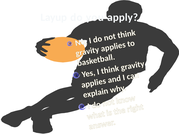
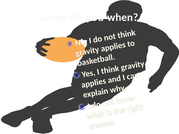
apply: apply -> when (123, 17)
